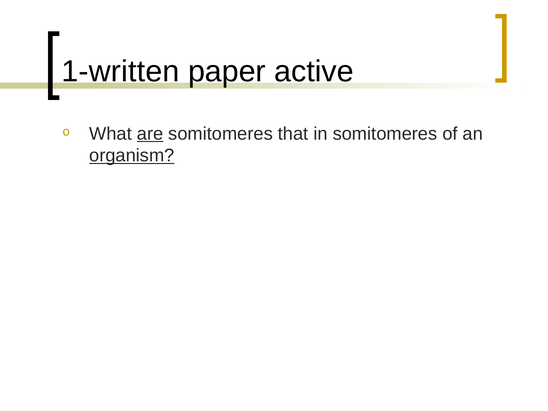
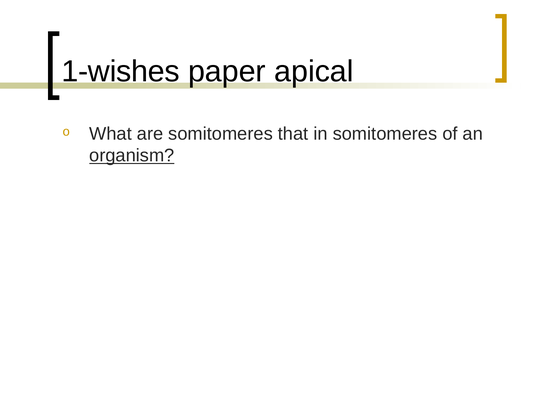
1-written: 1-written -> 1-wishes (121, 72)
active: active -> apical (314, 72)
are underline: present -> none (150, 134)
